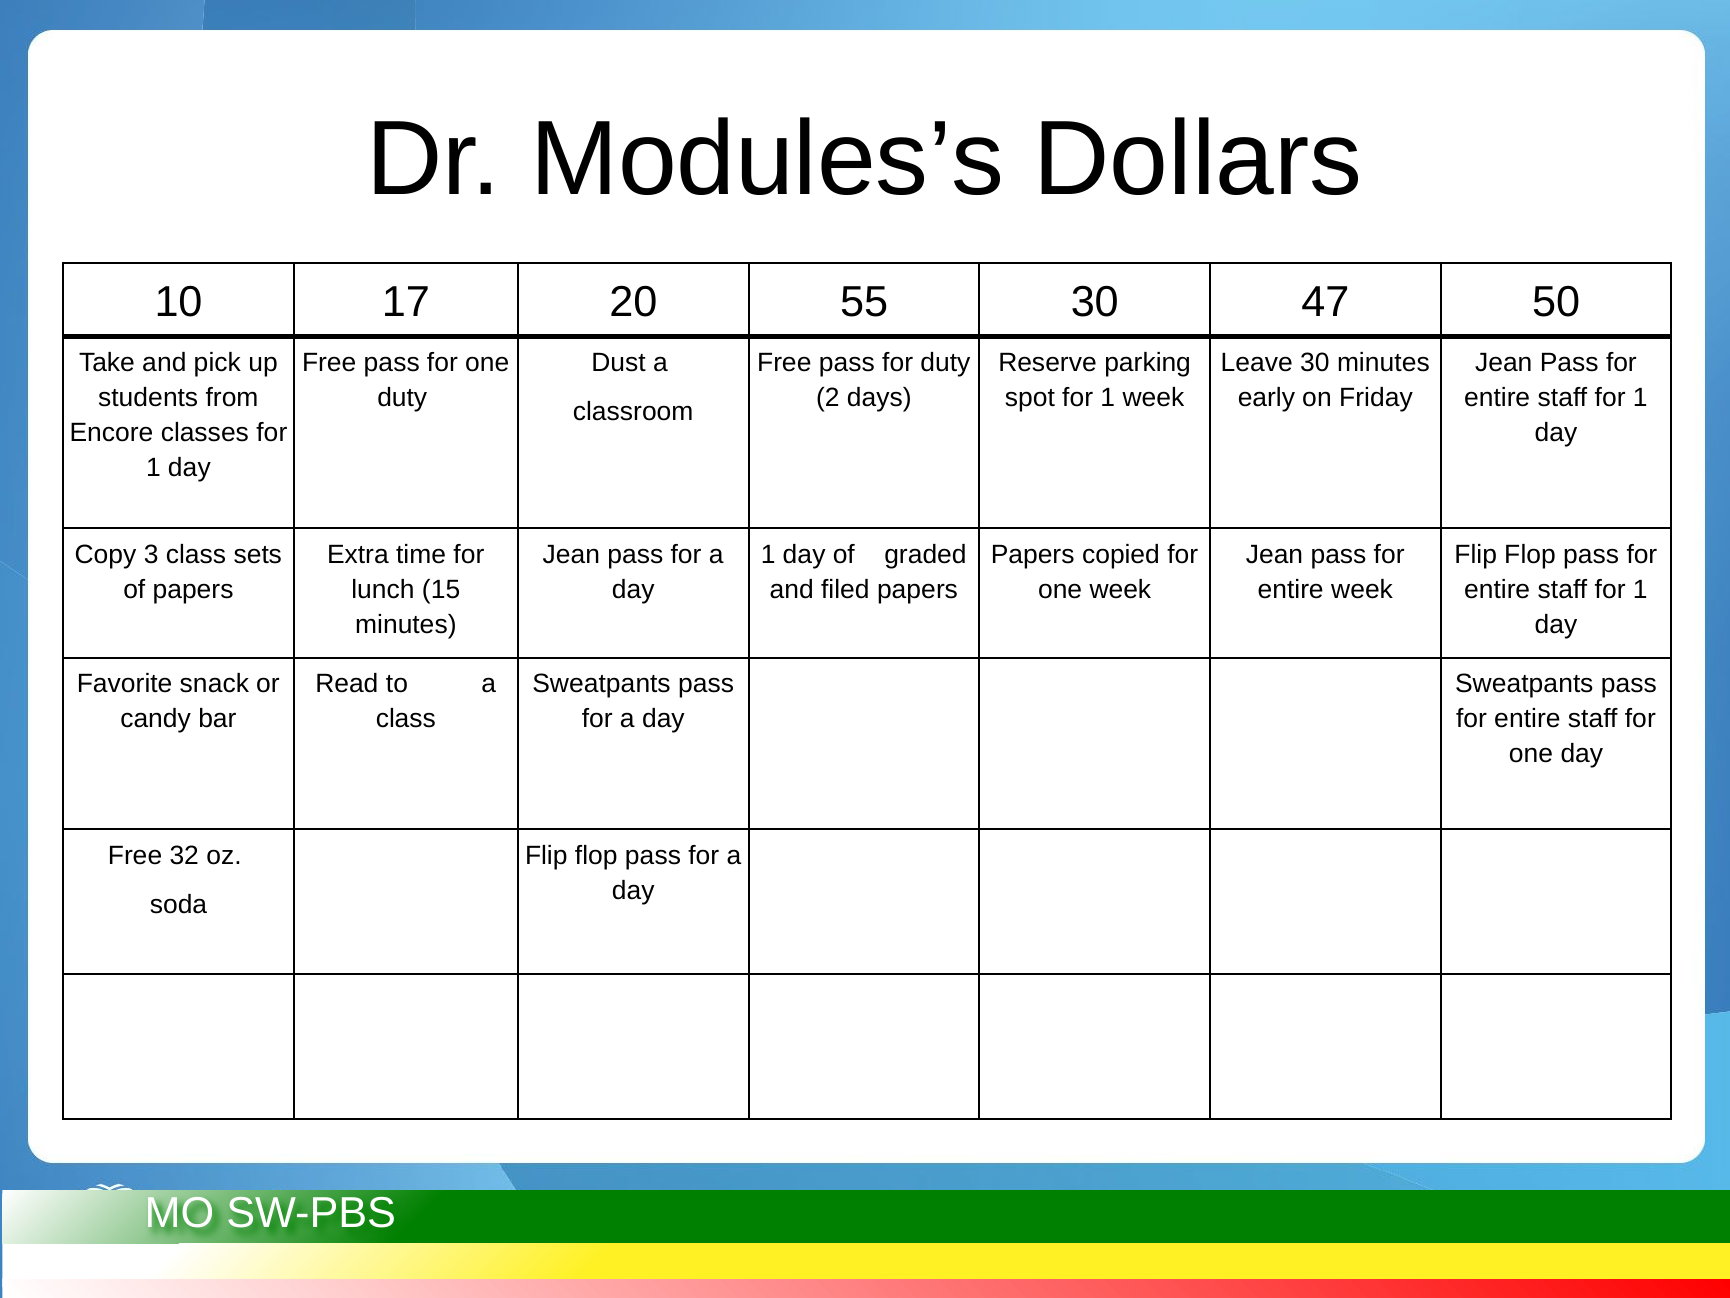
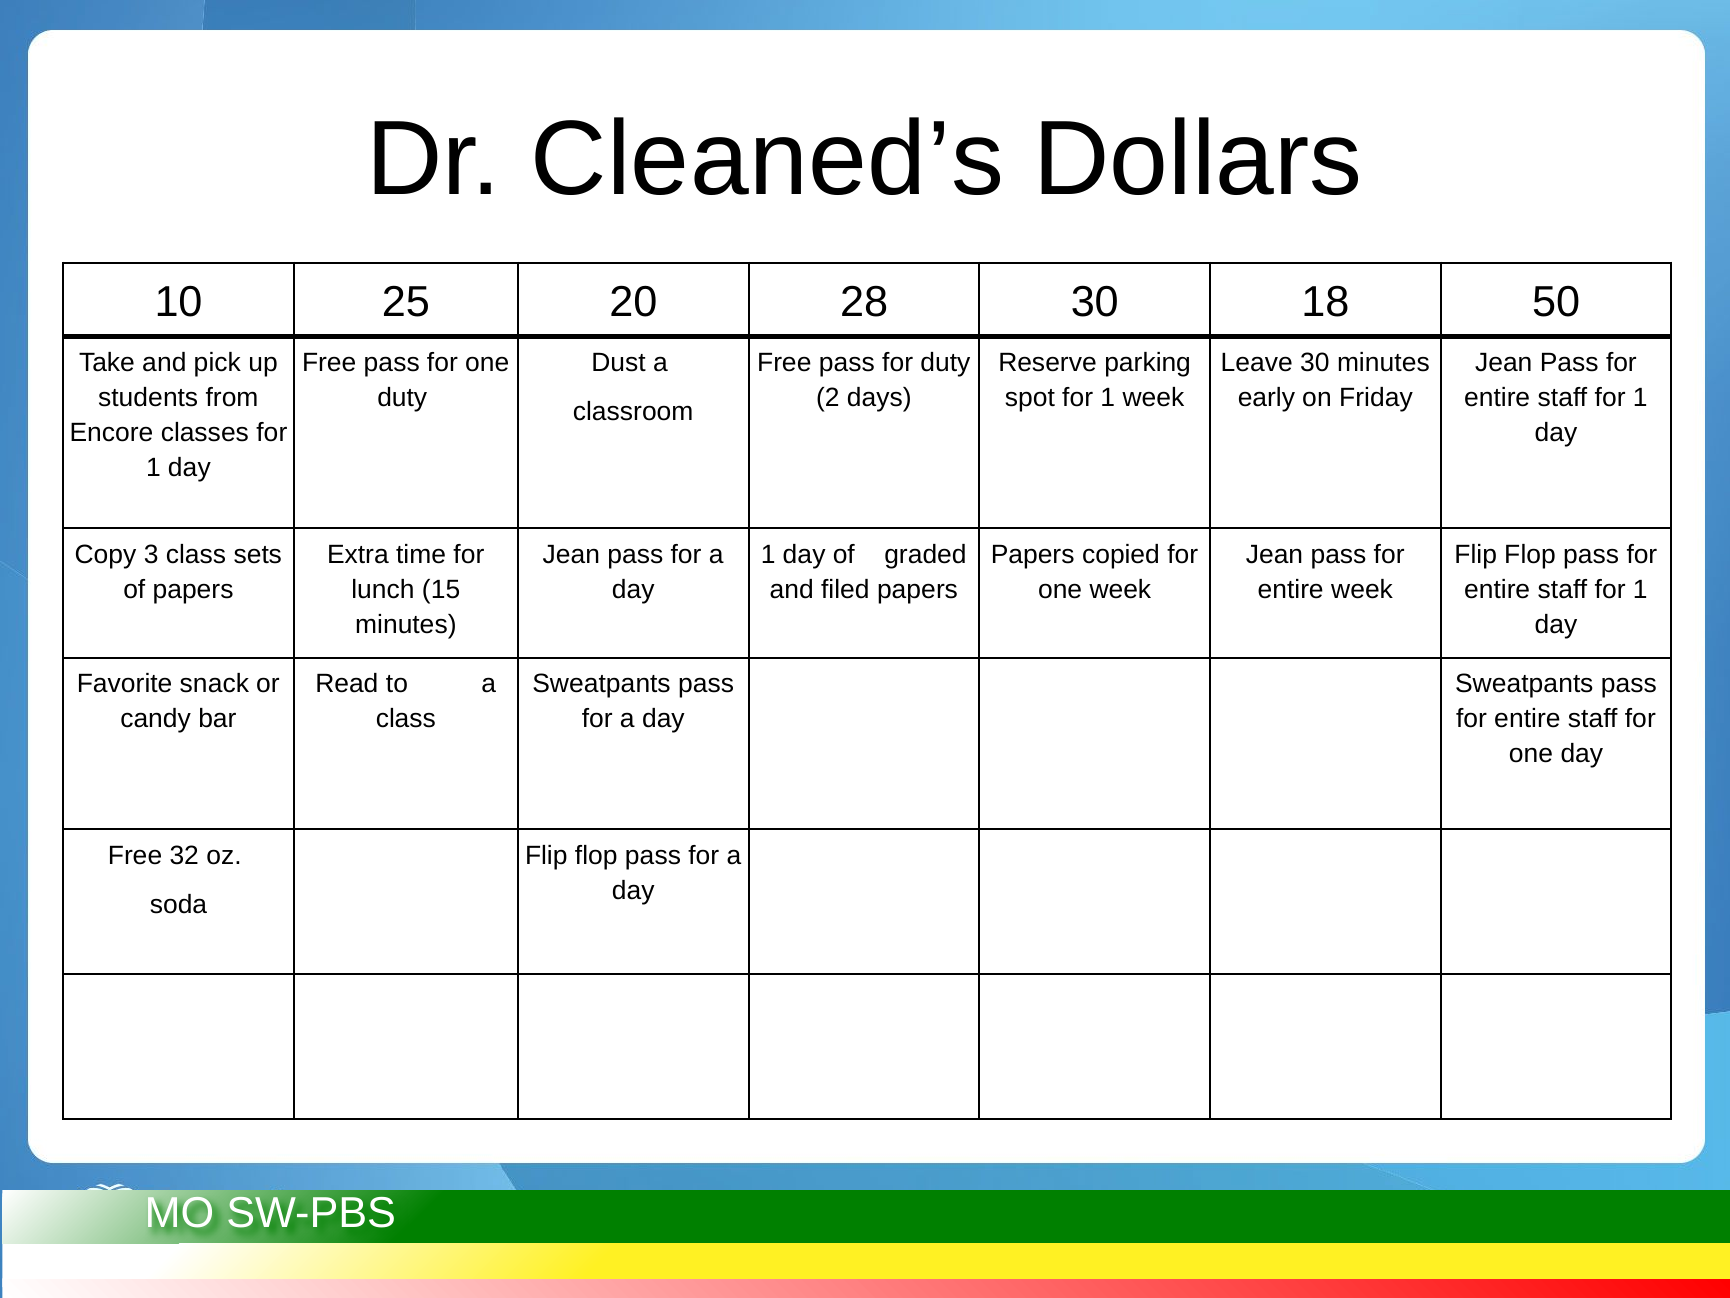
Modules’s: Modules’s -> Cleaned’s (767, 159)
17: 17 -> 25 (406, 302)
55: 55 -> 28 (864, 302)
47: 47 -> 18 (1325, 302)
